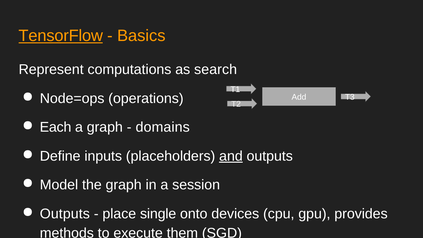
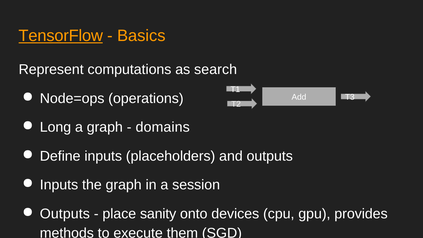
Each: Each -> Long (55, 127)
and underline: present -> none (231, 156)
Model: Model -> Inputs (59, 185)
single: single -> sanity (158, 214)
